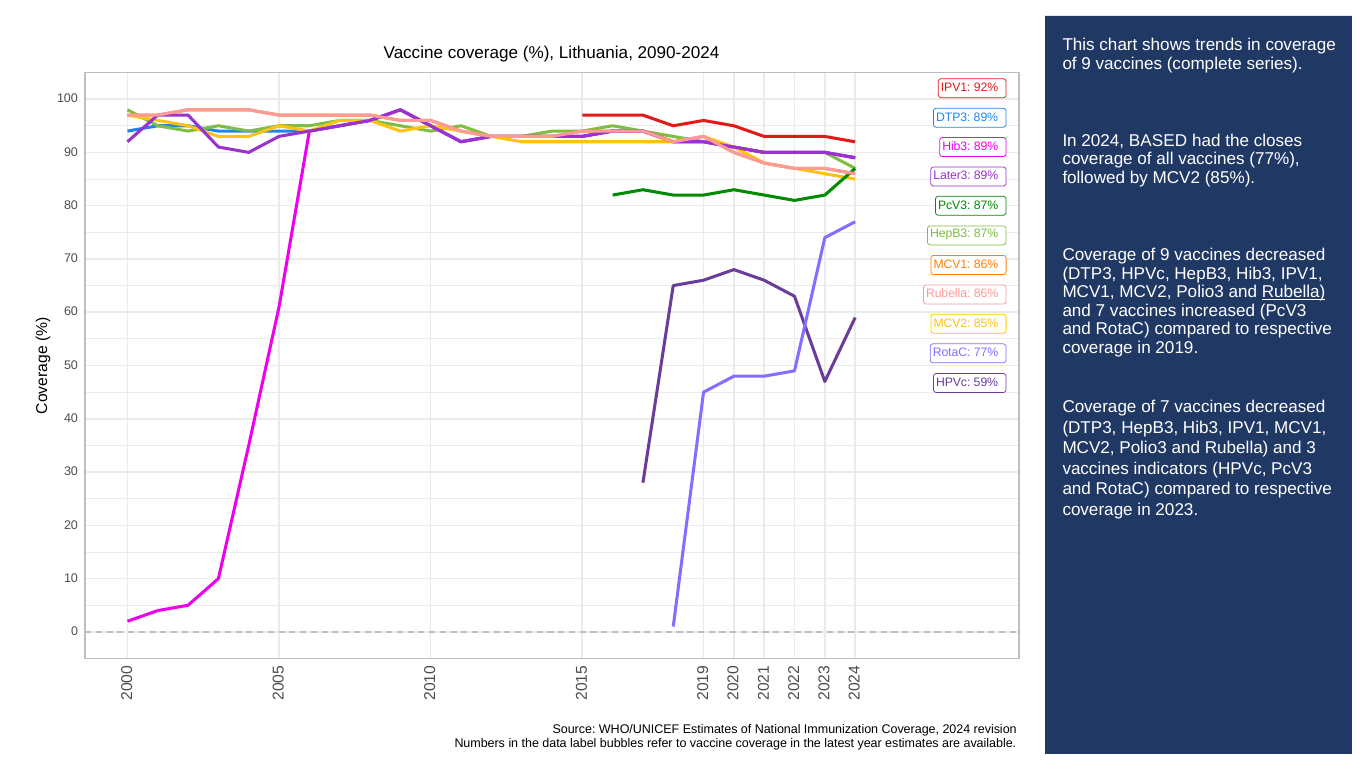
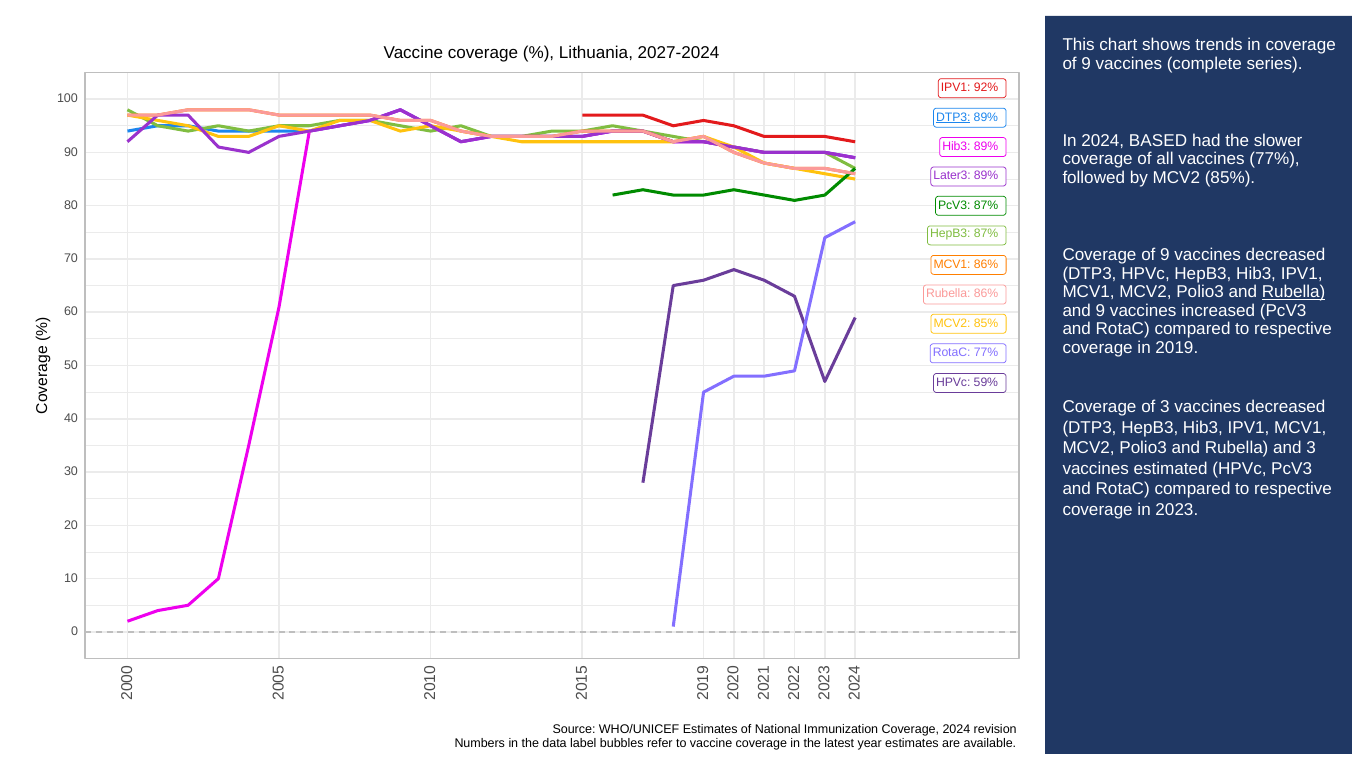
2090-2024: 2090-2024 -> 2027-2024 (679, 53)
DTP3 underline: none -> present (953, 117)
closes: closes -> slower (1278, 141)
and 7: 7 -> 9 (1100, 311)
of 7: 7 -> 3 (1165, 407)
indicators: indicators -> estimated (1171, 469)
